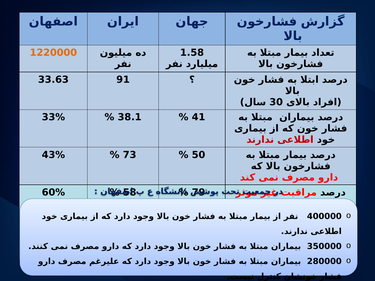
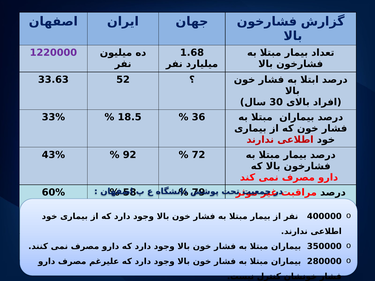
1220000 colour: orange -> purple (53, 53)
1.58: 1.58 -> 1.68 (192, 53)
91: 91 -> 52 (123, 80)
38.1: 38.1 -> 18.5 (130, 117)
41: 41 -> 36 (199, 117)
73: 73 -> 92 (130, 155)
50: 50 -> 72 (199, 155)
